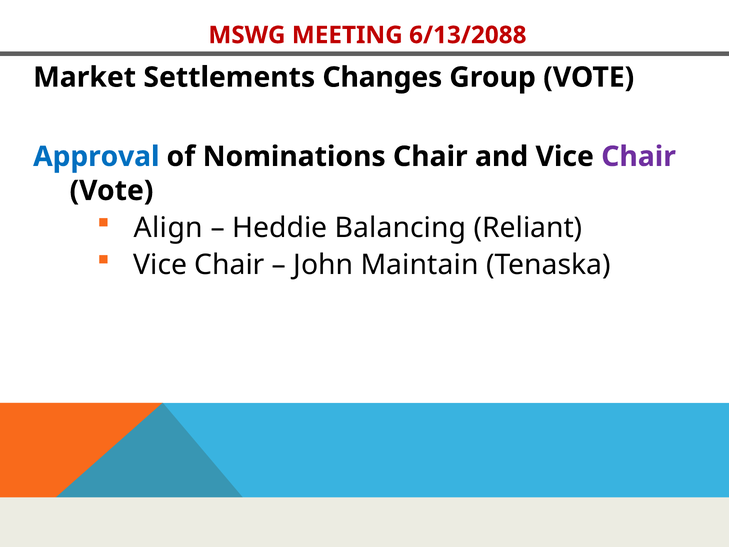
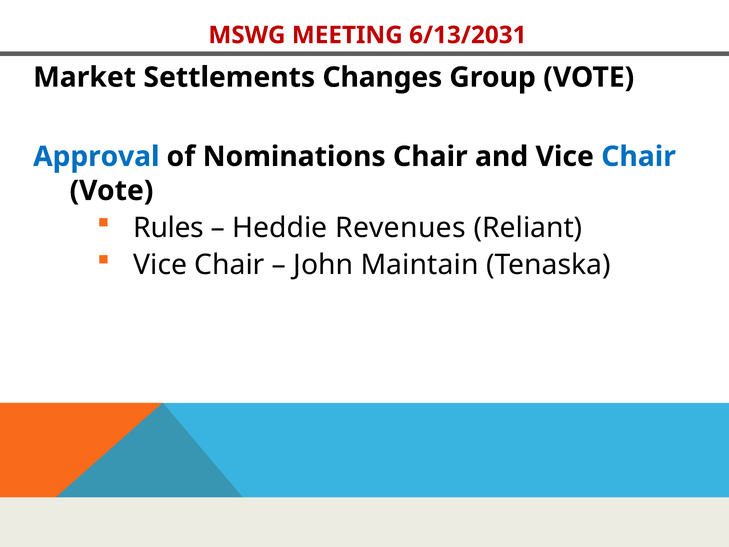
6/13/2088: 6/13/2088 -> 6/13/2031 (468, 35)
Chair colour: purple -> blue (639, 157)
Align: Align -> Rules (169, 228)
Balancing: Balancing -> Revenues (400, 228)
